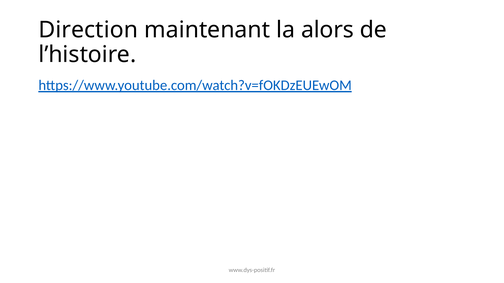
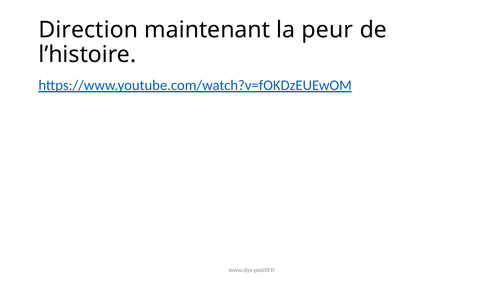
alors: alors -> peur (327, 30)
